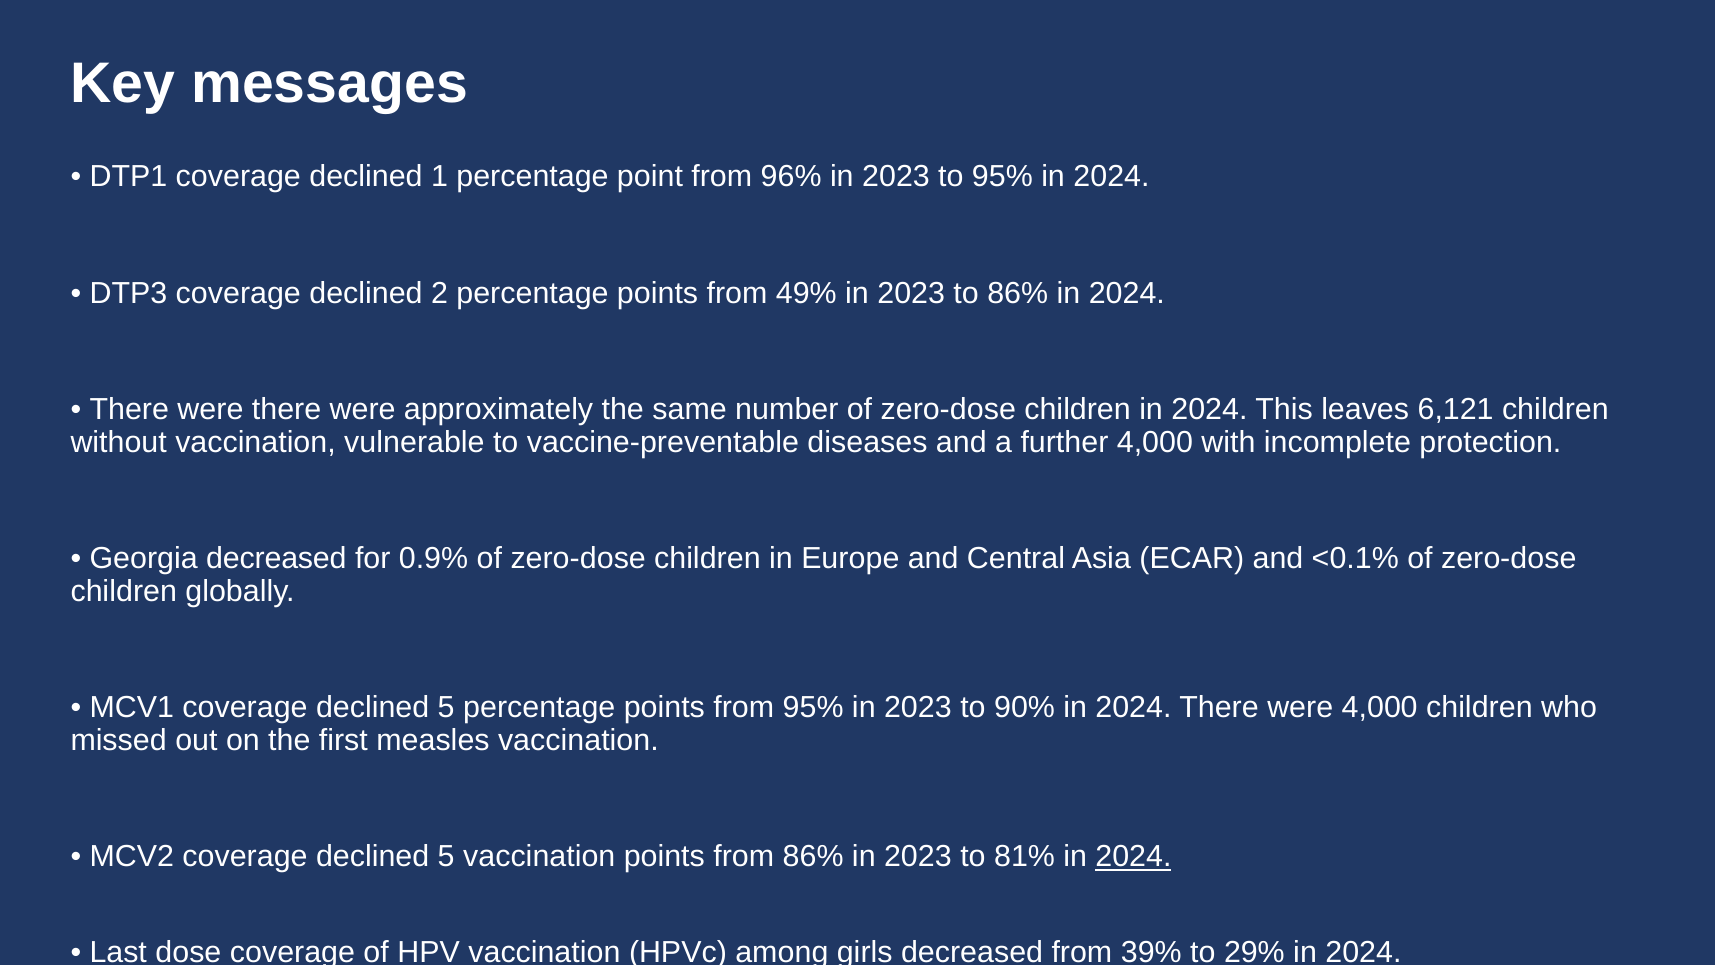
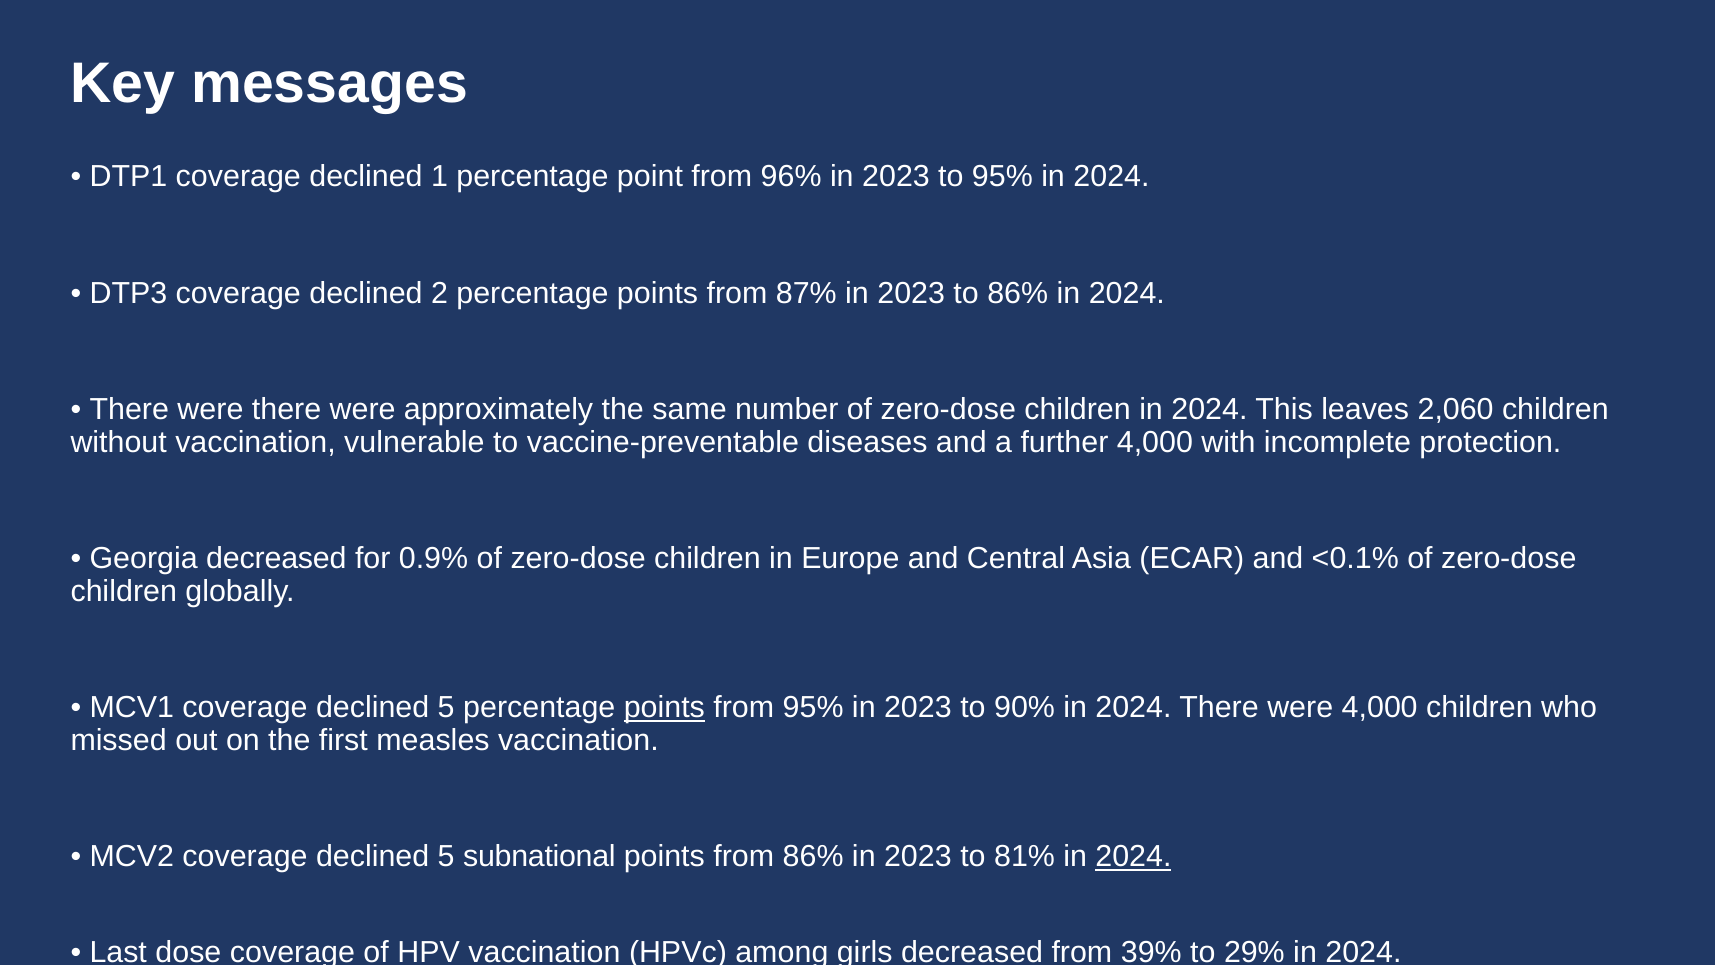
49%: 49% -> 87% (806, 293)
6,121: 6,121 -> 2,060 (1456, 409)
points underline: none -> present (664, 708)
5 vaccination: vaccination -> subnational (539, 857)
